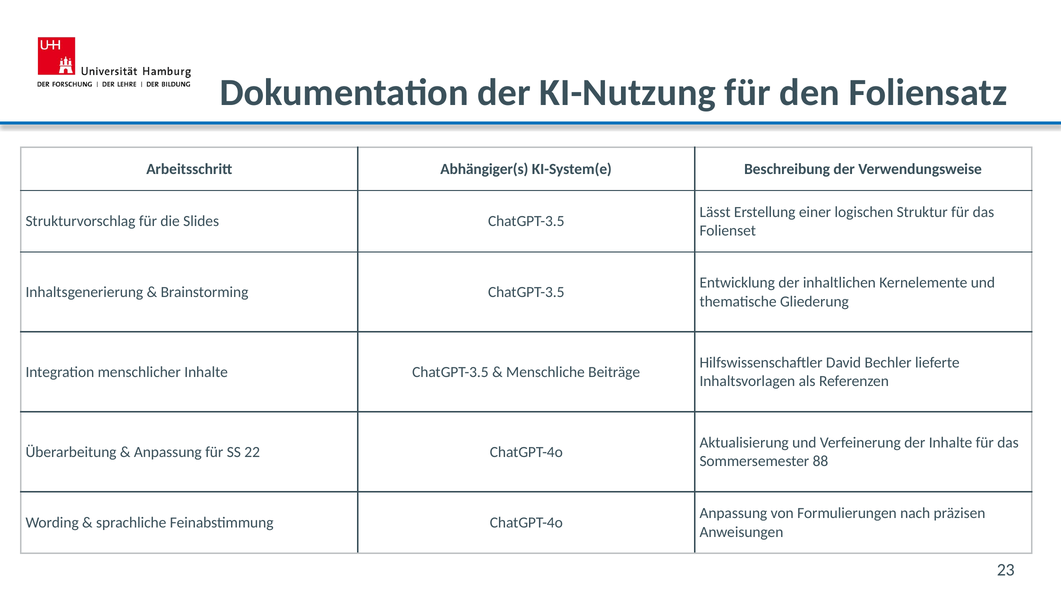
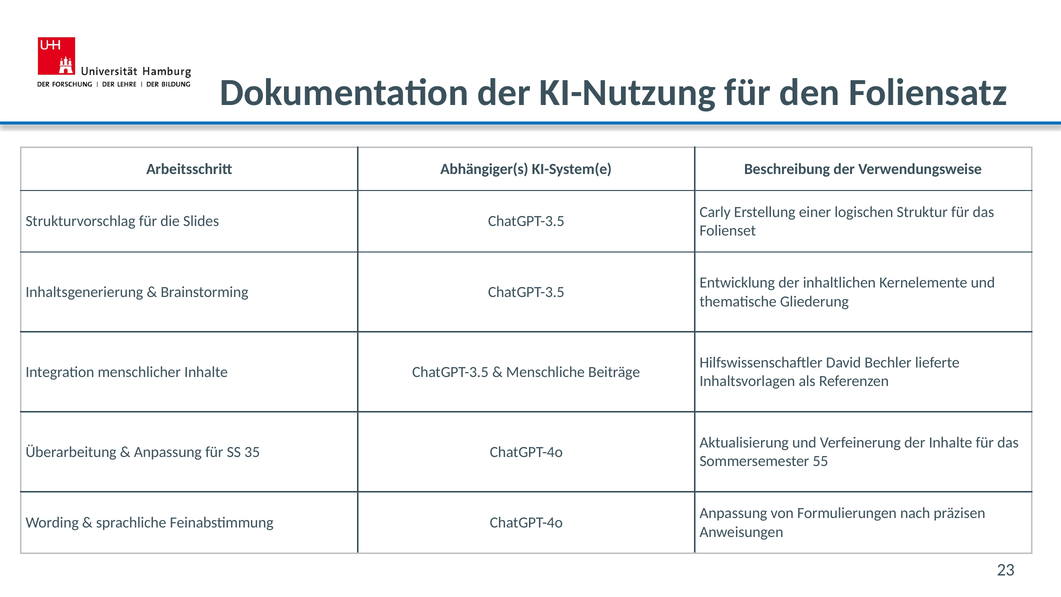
Lässt: Lässt -> Carly (715, 212)
22: 22 -> 35 (252, 452)
88: 88 -> 55 (820, 461)
